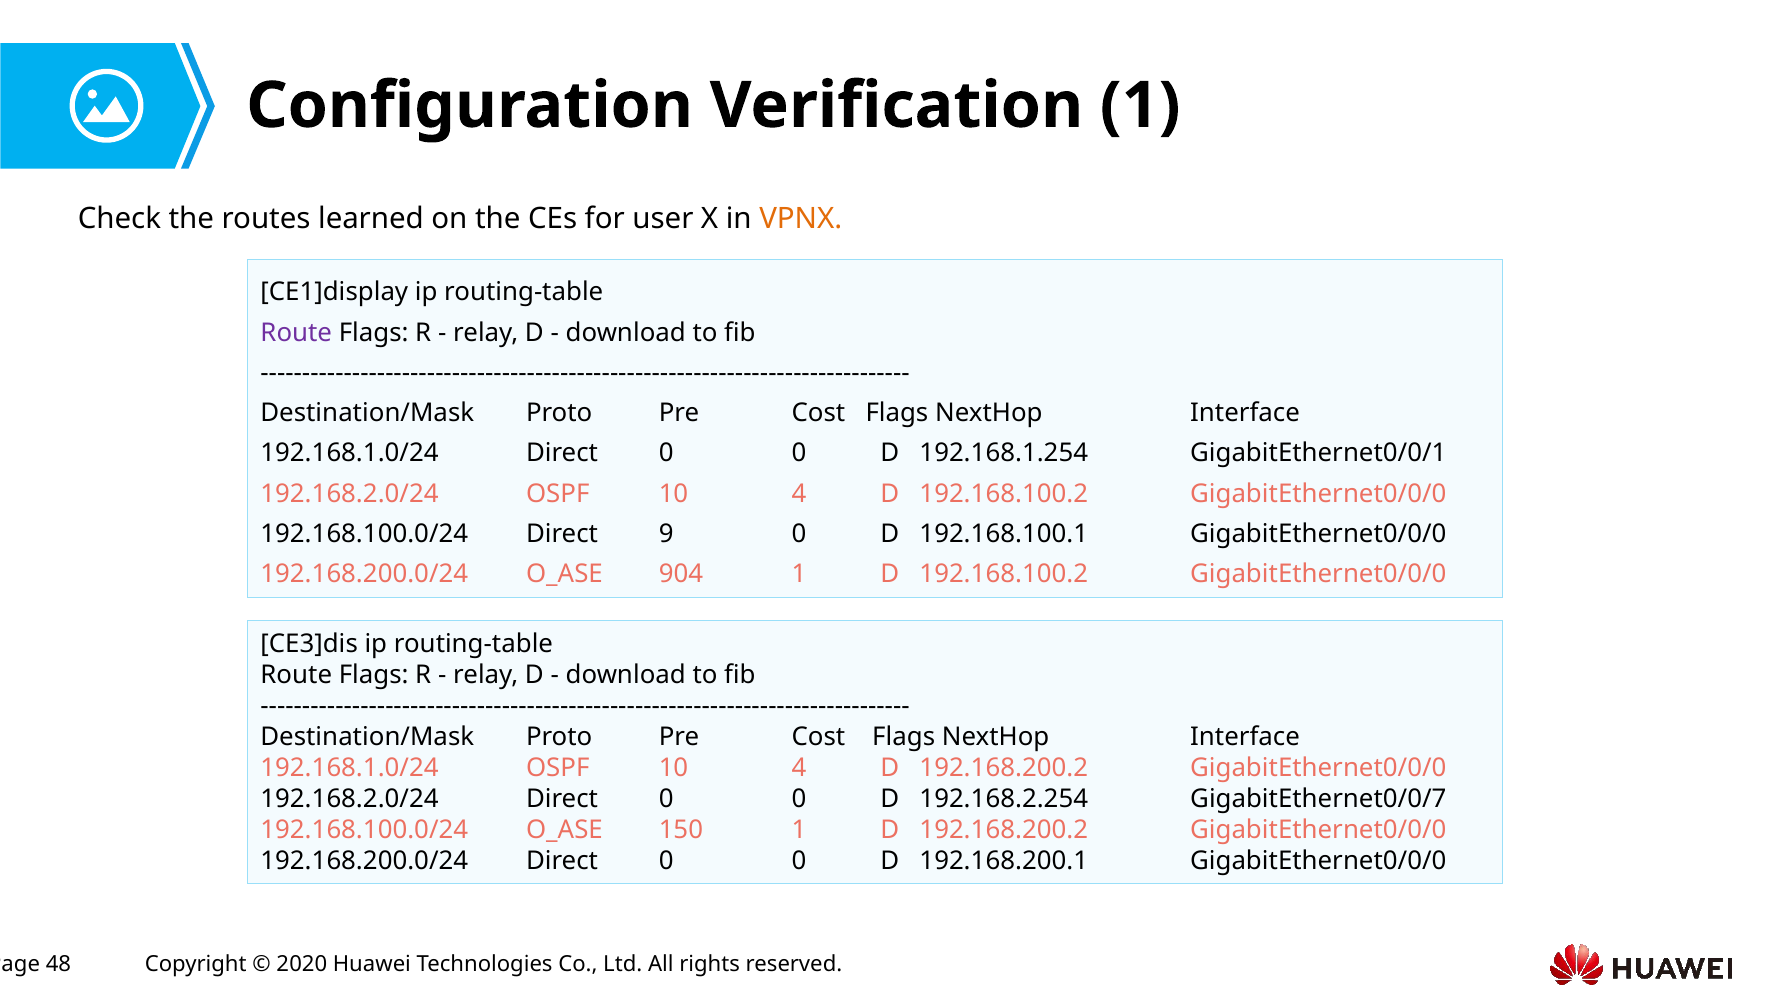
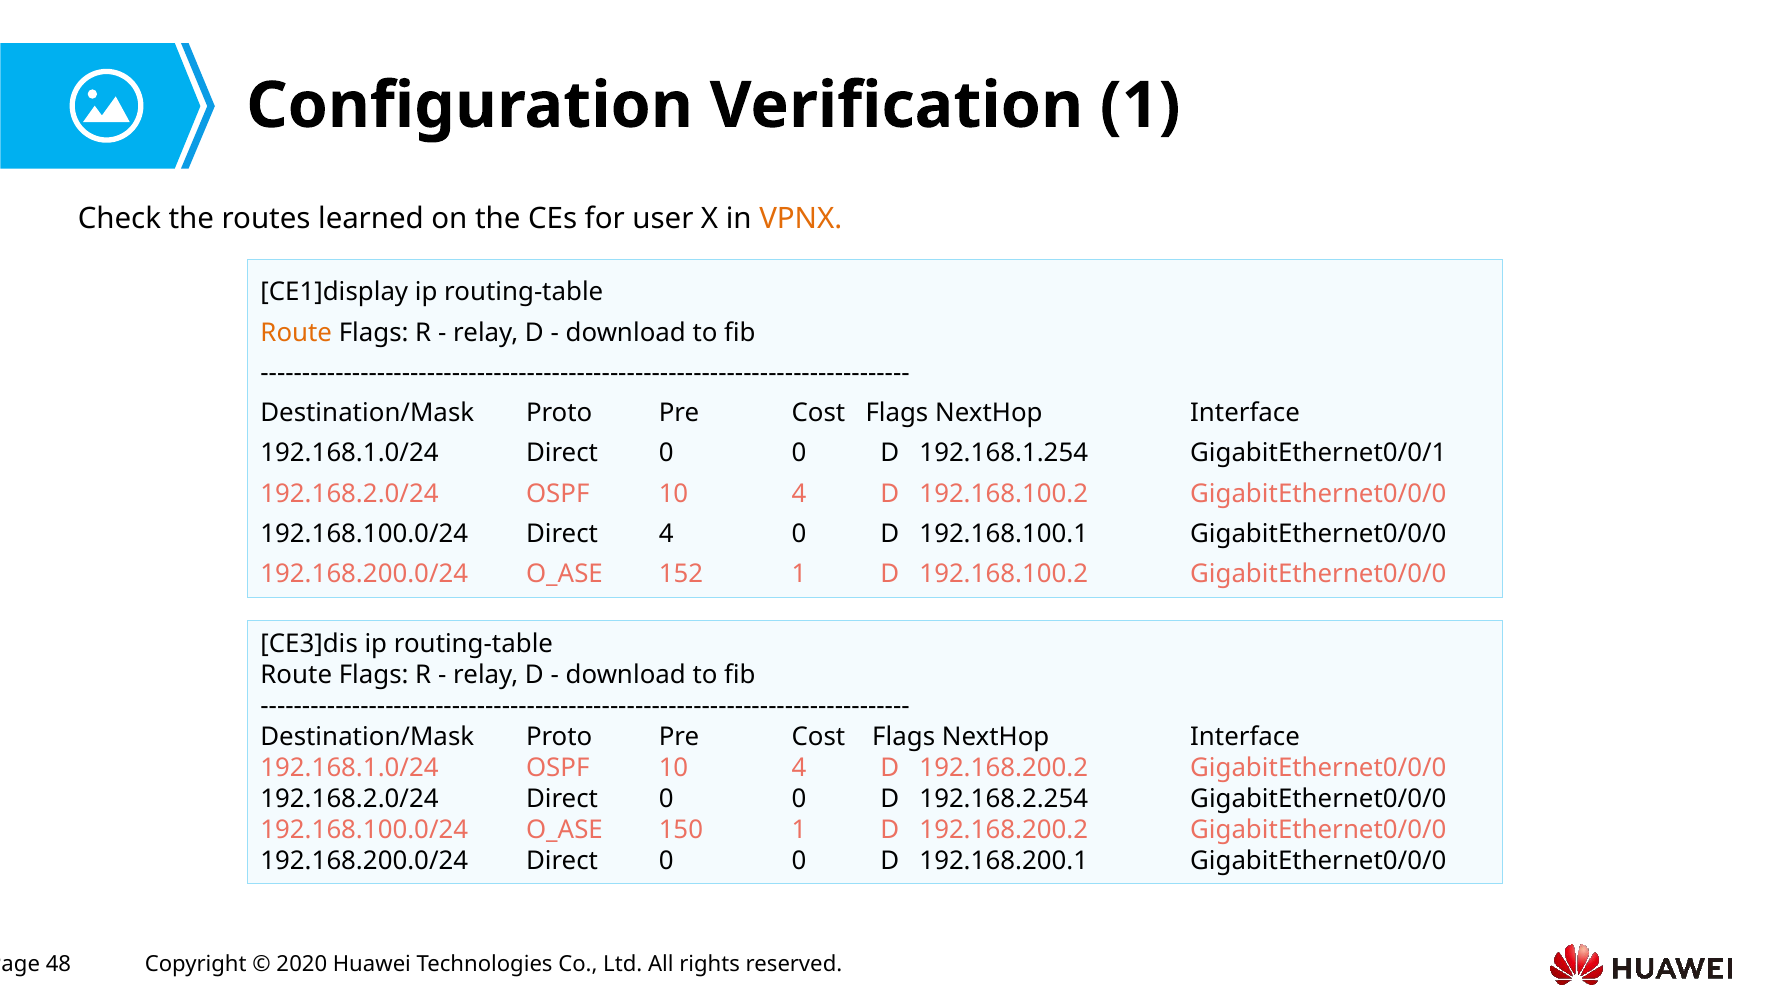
Route colour: purple -> orange (296, 333)
Direct 9: 9 -> 4 (666, 534)
904: 904 -> 152 (681, 574)
192.168.2.254 GigabitEthernet0/0/7: GigabitEthernet0/0/7 -> GigabitEthernet0/0/0 (1318, 799)
